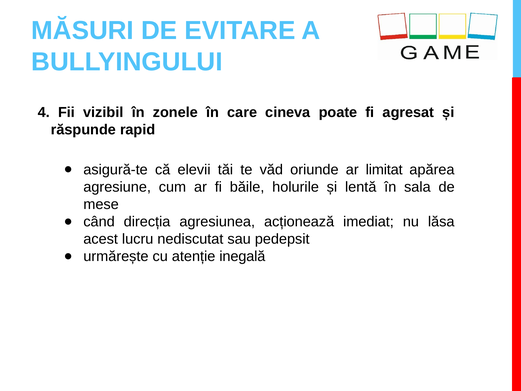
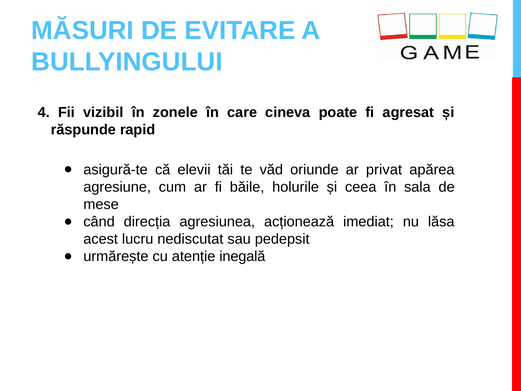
limitat: limitat -> privat (384, 169)
lentă: lentă -> ceea (361, 187)
